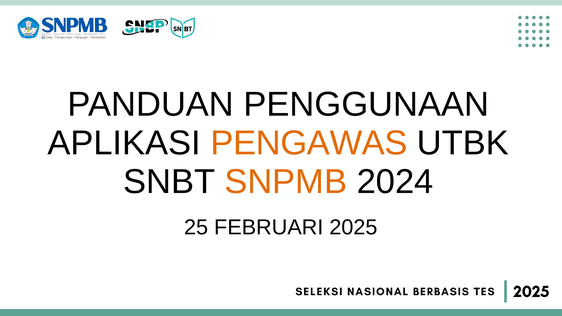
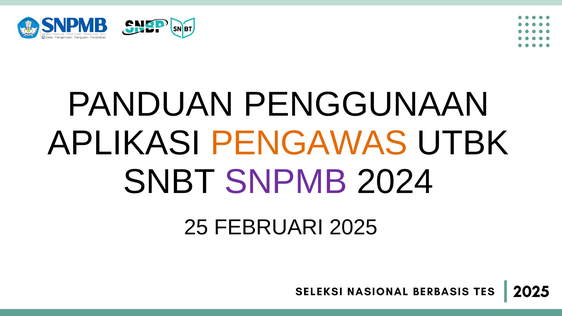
SNPMB colour: orange -> purple (286, 182)
